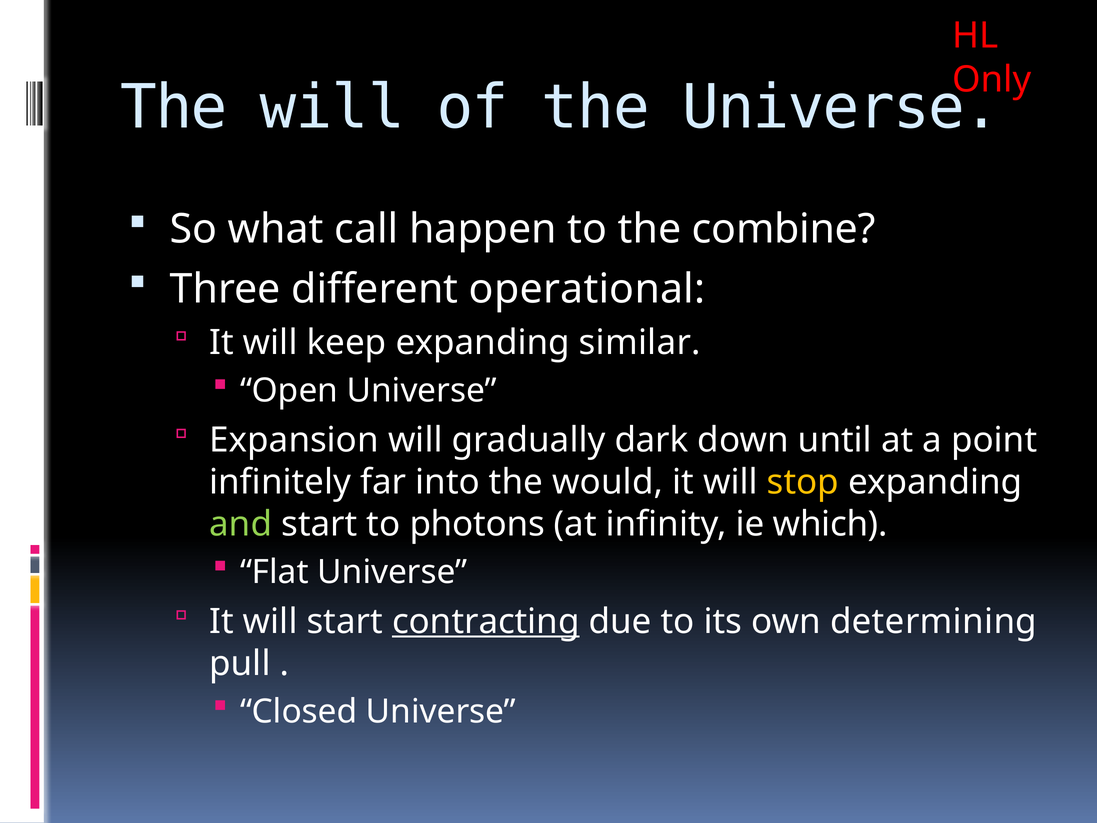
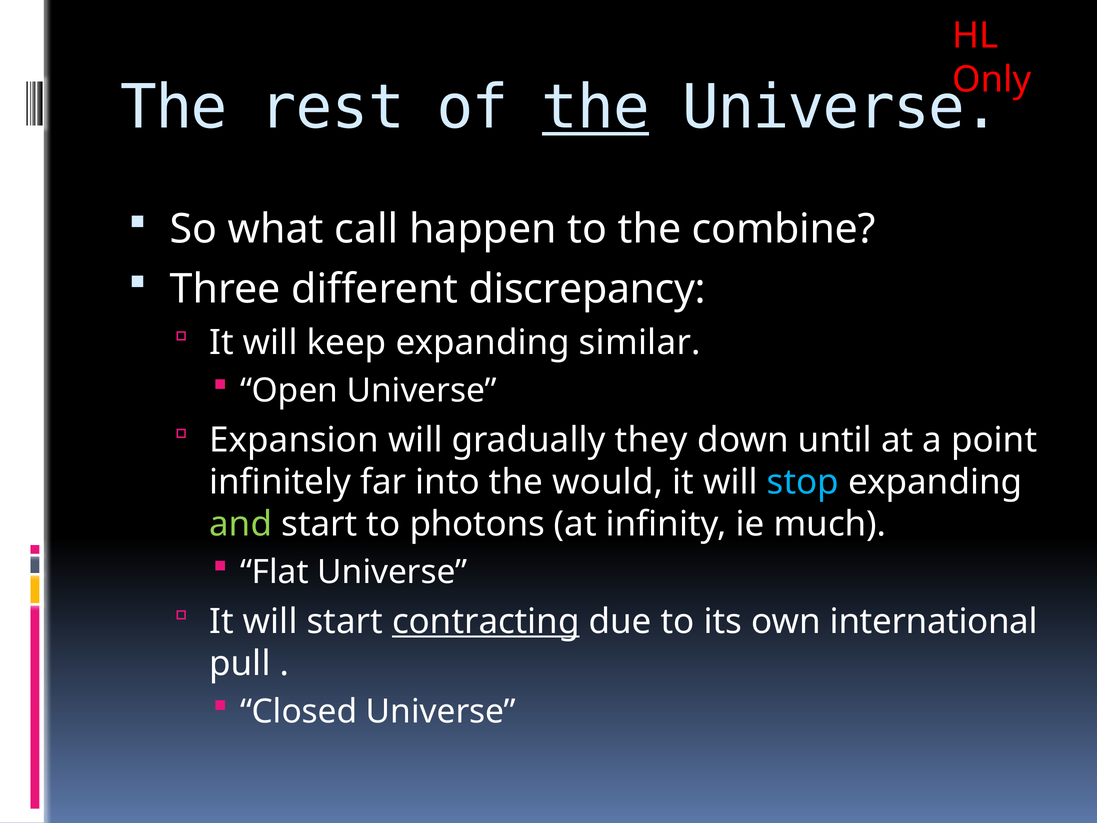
The will: will -> rest (332, 108)
the underline: none -> present (596, 108)
operational: operational -> discrepancy (587, 289)
dark: dark -> they (651, 440)
stop colour: yellow -> light blue (803, 482)
which: which -> much (830, 524)
determining: determining -> international (934, 621)
